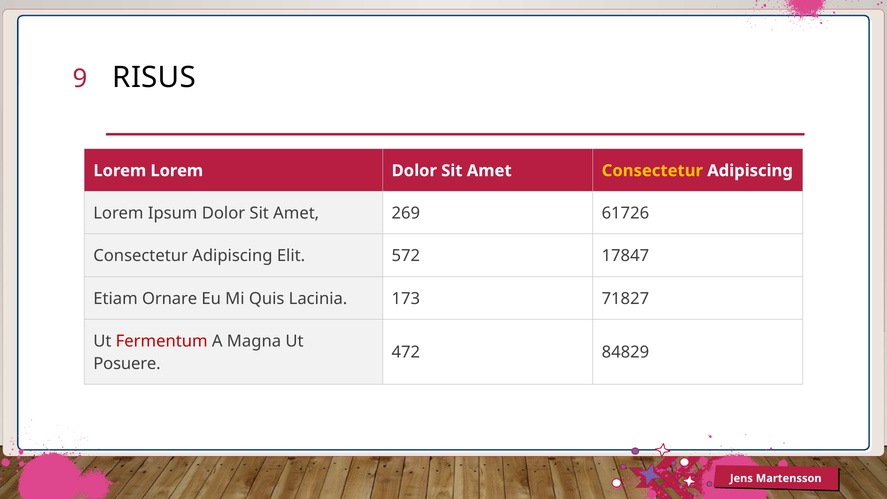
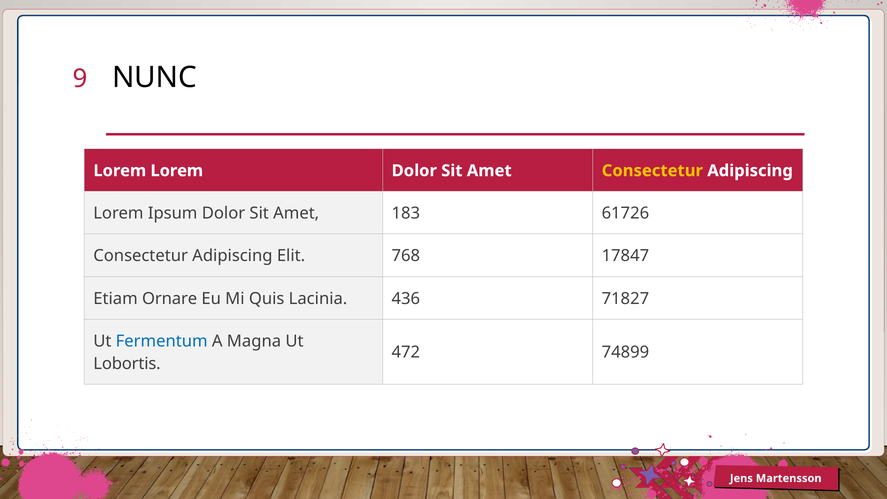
RISUS: RISUS -> NUNC (155, 78)
269: 269 -> 183 (406, 213)
572: 572 -> 768 (406, 256)
173: 173 -> 436 (406, 299)
Fermentum colour: red -> blue (162, 341)
84829: 84829 -> 74899 (625, 352)
Posuere: Posuere -> Lobortis (127, 364)
